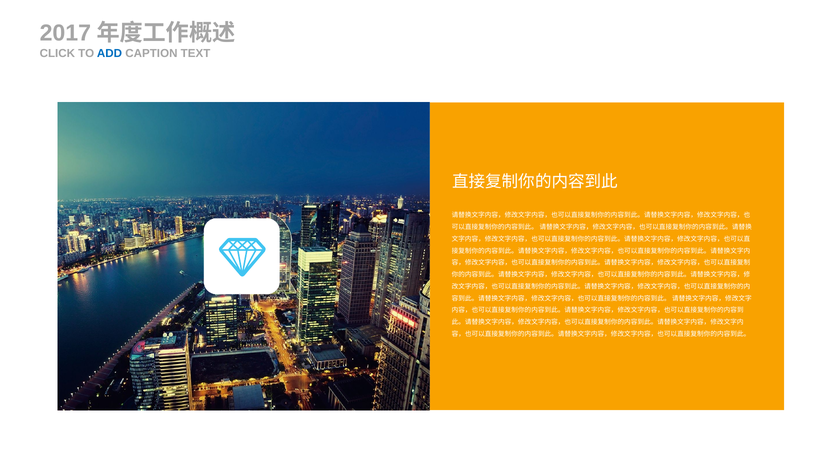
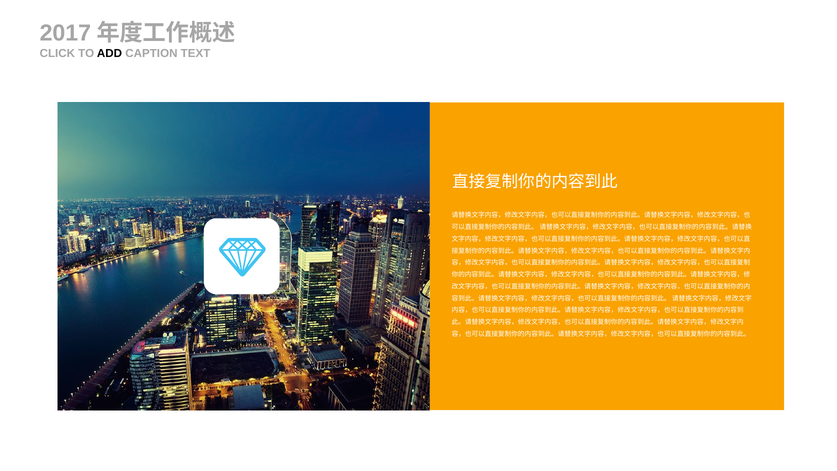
ADD colour: blue -> black (110, 54)
